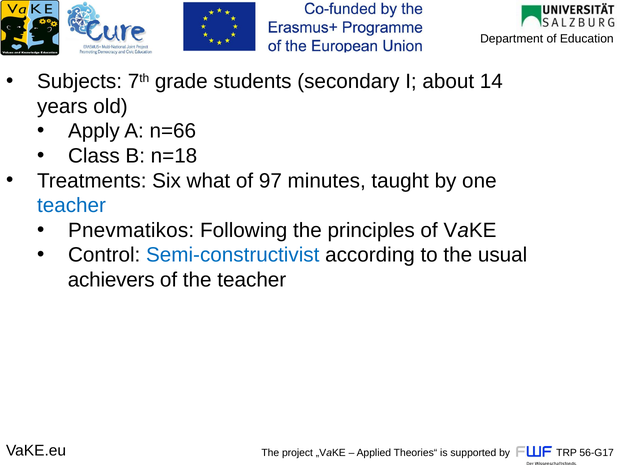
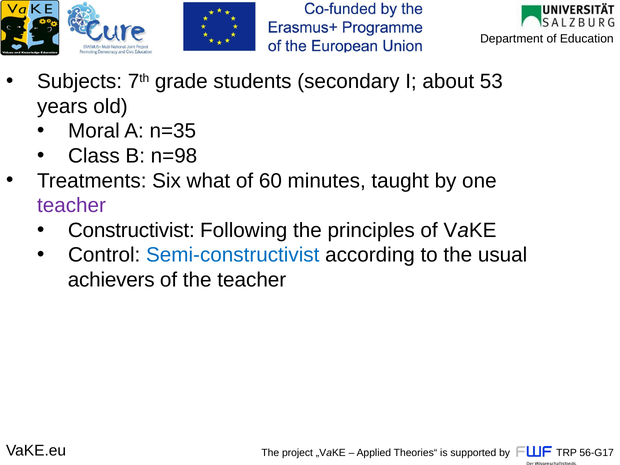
14: 14 -> 53 (491, 82)
Apply: Apply -> Moral (94, 131)
n=66: n=66 -> n=35 (173, 131)
n=18: n=18 -> n=98 (174, 156)
97: 97 -> 60 (270, 181)
teacher colour: blue -> purple (72, 206)
Pnevmatikos: Pnevmatikos -> Constructivist (131, 230)
